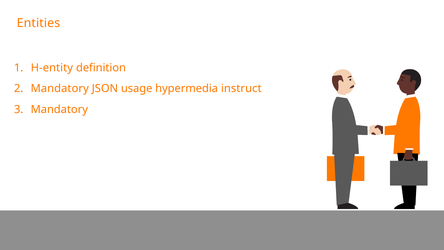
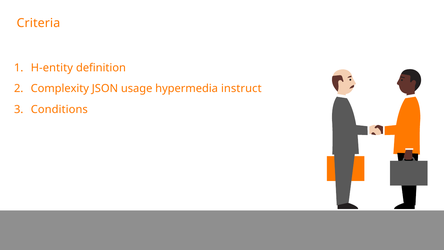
Entities: Entities -> Criteria (38, 23)
Mandatory: Mandatory -> Complexity (60, 89)
Mandatory: Mandatory -> Conditions (59, 109)
